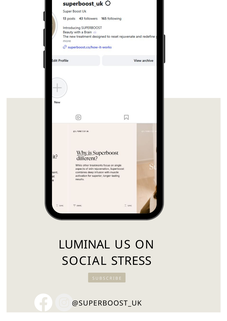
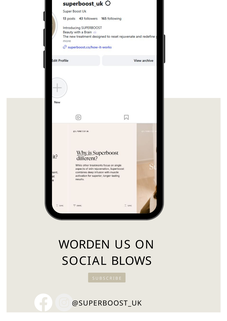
LUMINAL: LUMINAL -> WORDEN (84, 245)
STRESS: STRESS -> BLOWS (131, 261)
